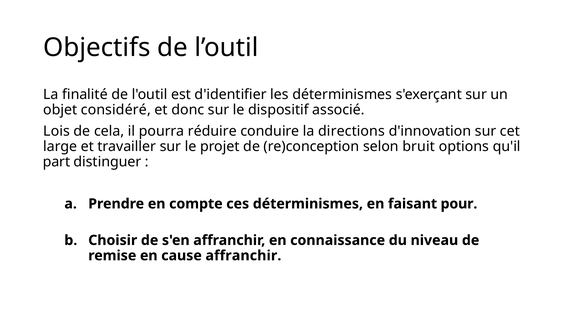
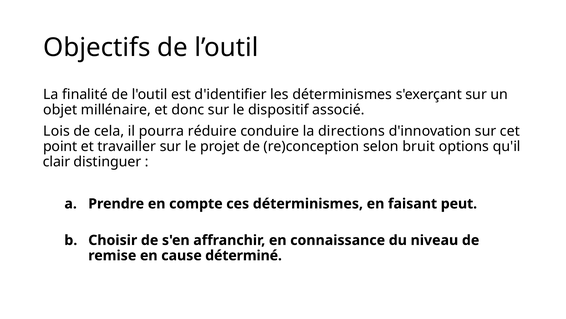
considéré: considéré -> millénaire (116, 110)
large: large -> point (60, 146)
part: part -> clair (57, 161)
pour: pour -> peut (459, 203)
cause affranchir: affranchir -> déterminé (244, 255)
